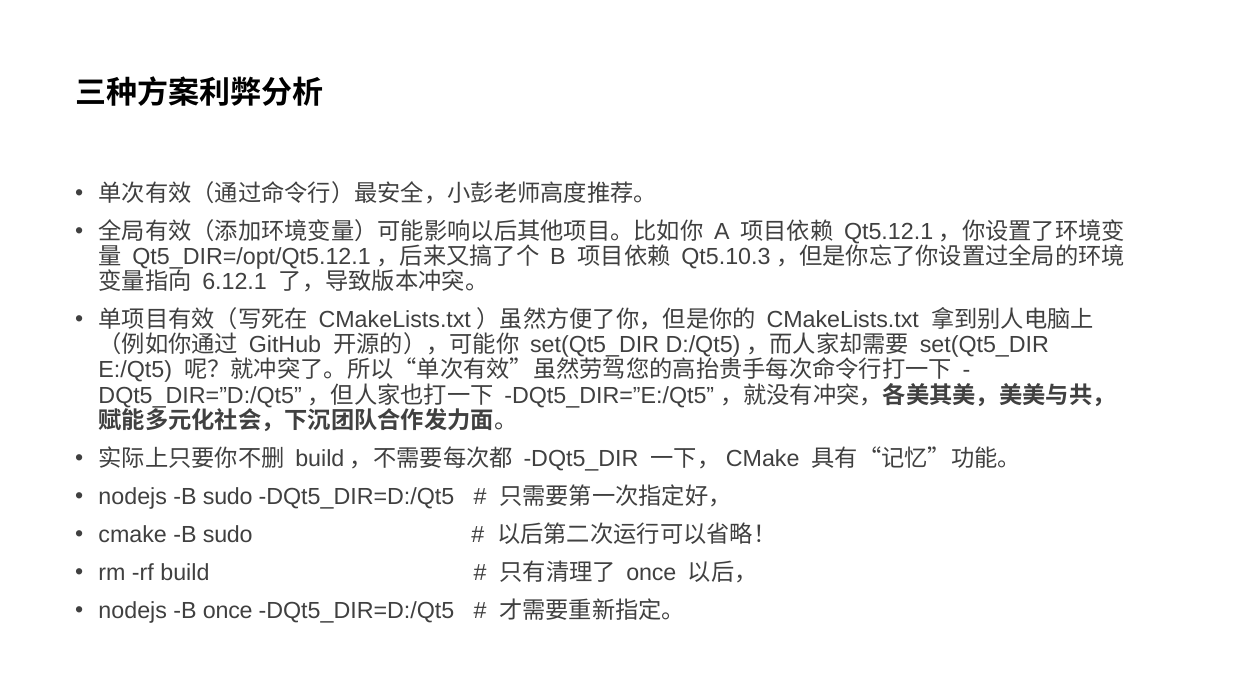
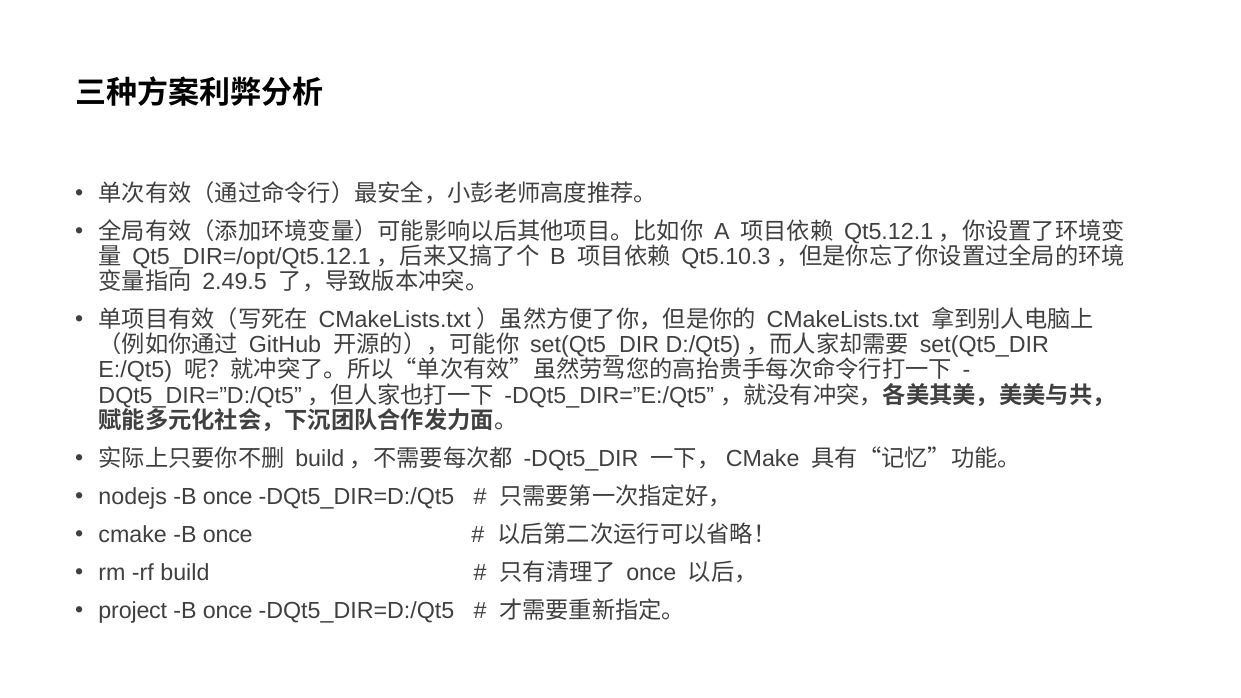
6.12.1: 6.12.1 -> 2.49.5 (235, 282)
sudo: sudo -> once (228, 497)
cmake B sudo: sudo -> once (228, 535)
nodejs: nodejs -> project (133, 611)
